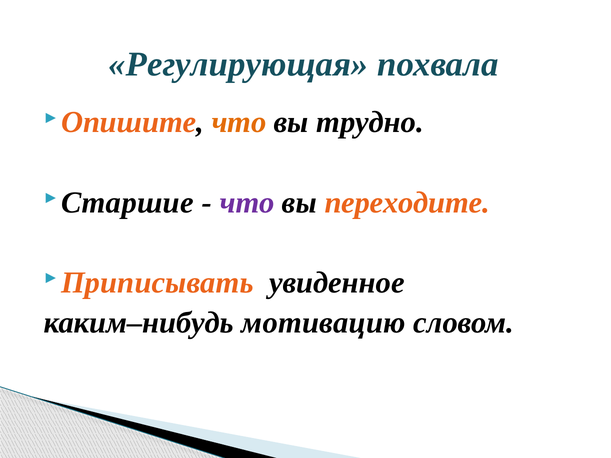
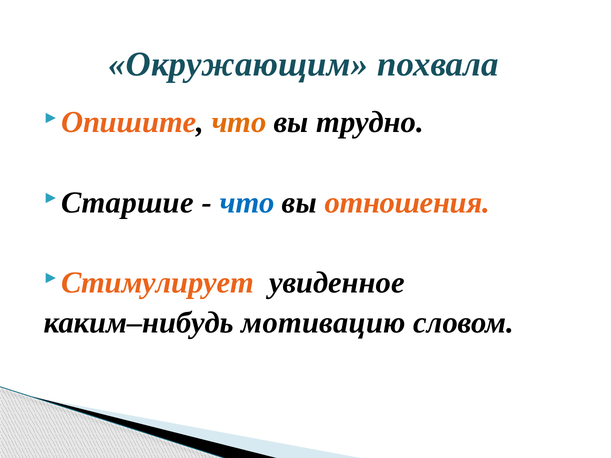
Регулирующая: Регулирующая -> Окружающим (238, 64)
что colour: purple -> blue (247, 203)
переходите: переходите -> отношения (407, 203)
Приписывать: Приписывать -> Стимулирует (157, 283)
